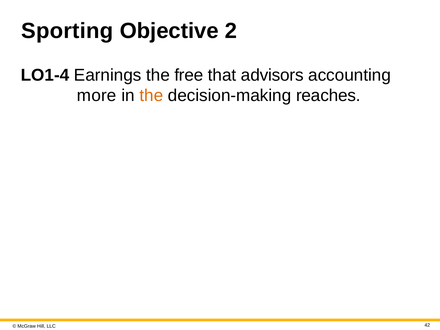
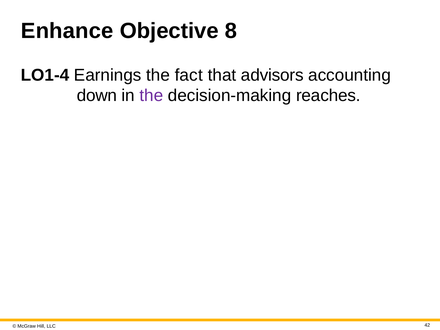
Sporting: Sporting -> Enhance (67, 31)
2: 2 -> 8 (231, 31)
free: free -> fact (189, 75)
more: more -> down (97, 96)
the colour: orange -> purple (151, 96)
